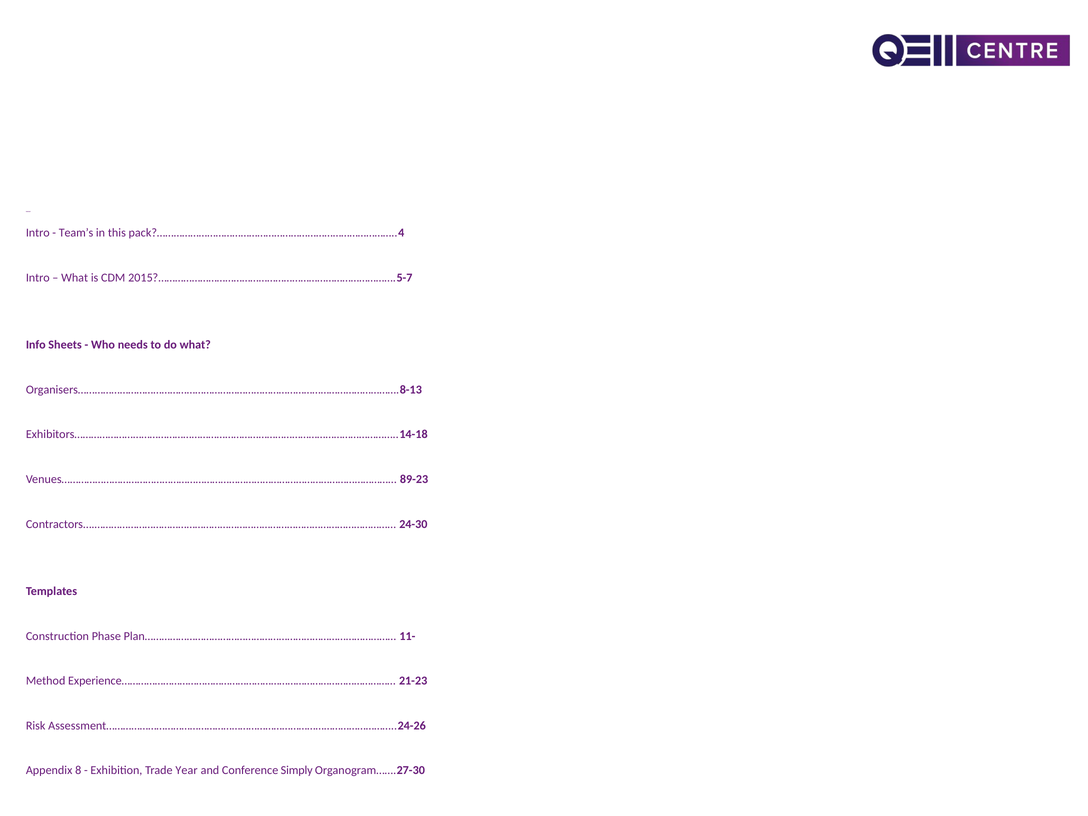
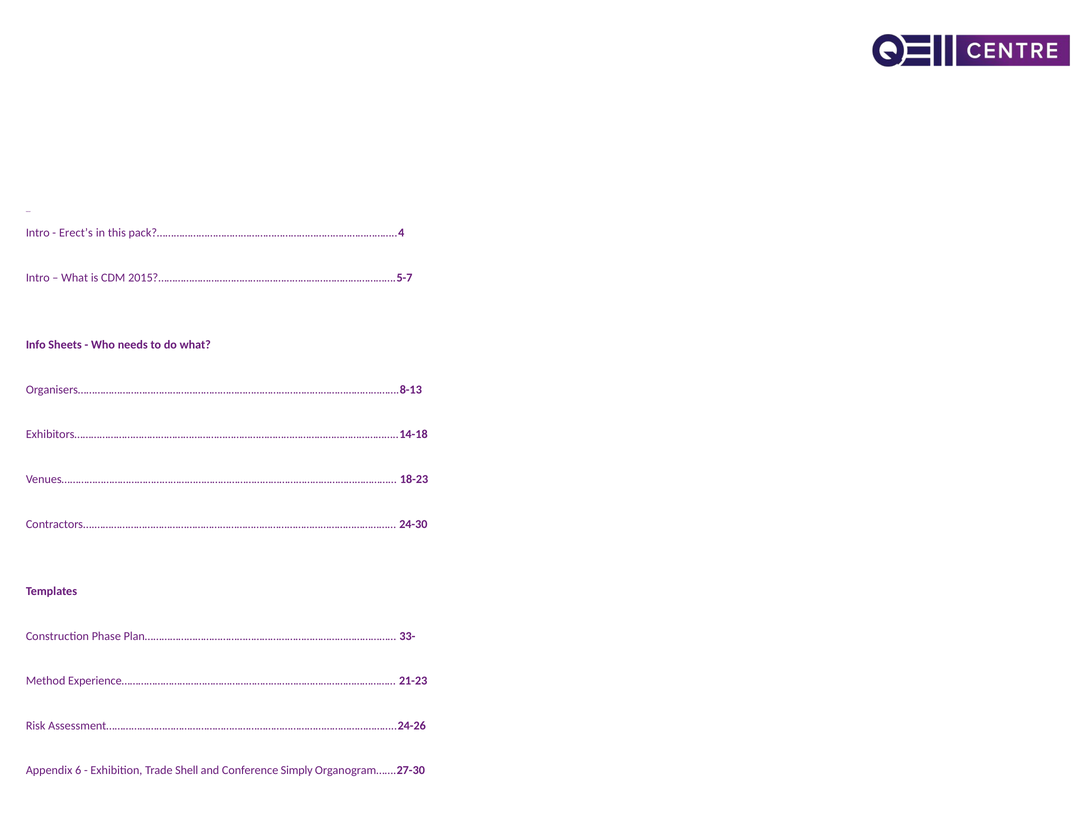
Team’s: Team’s -> Erect’s (76, 233)
89-23: 89-23 -> 18-23 (414, 479)
11-: 11- -> 33- (407, 636)
8: 8 -> 6 (78, 770)
Year: Year -> Shell (187, 770)
